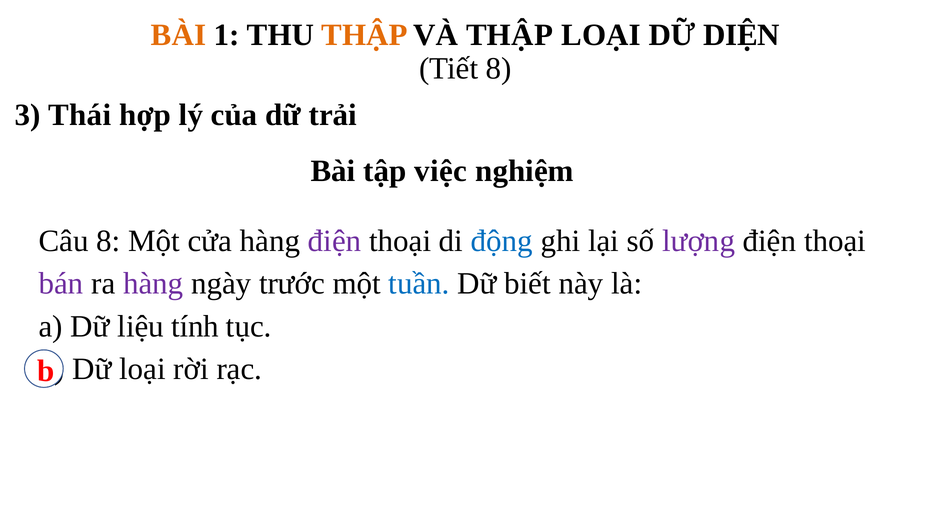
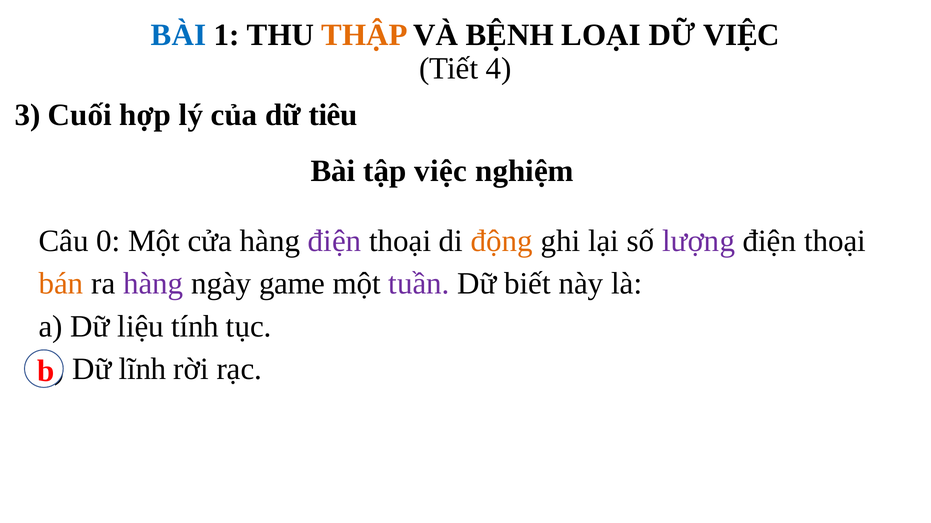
BÀI colour: orange -> blue (179, 35)
VÀ THẬP: THẬP -> BỆNH (510, 35)
DỮ DIỆN: DIỆN -> VIỆC (741, 35)
Tiết 8: 8 -> 4 (499, 69)
Thái: Thái -> Cuối (80, 115)
trải: trải -> tiêu (333, 115)
Câu 8: 8 -> 0 (108, 241)
động colour: blue -> orange (502, 241)
bán colour: purple -> orange (61, 284)
trước: trước -> game (292, 284)
tuần colour: blue -> purple (419, 284)
Dữ loại: loại -> lĩnh (143, 370)
